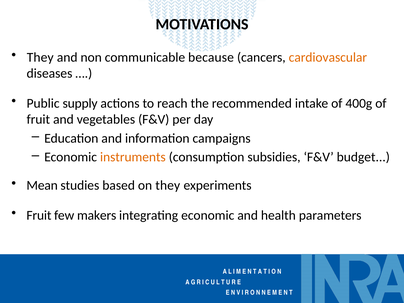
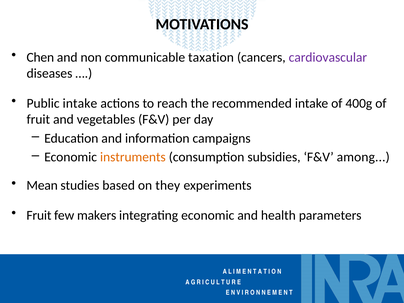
They: They -> Chen (40, 57)
because: because -> taxation (211, 57)
cardiovascular colour: orange -> purple (328, 57)
Public supply: supply -> intake (80, 103)
budget: budget -> among (363, 157)
